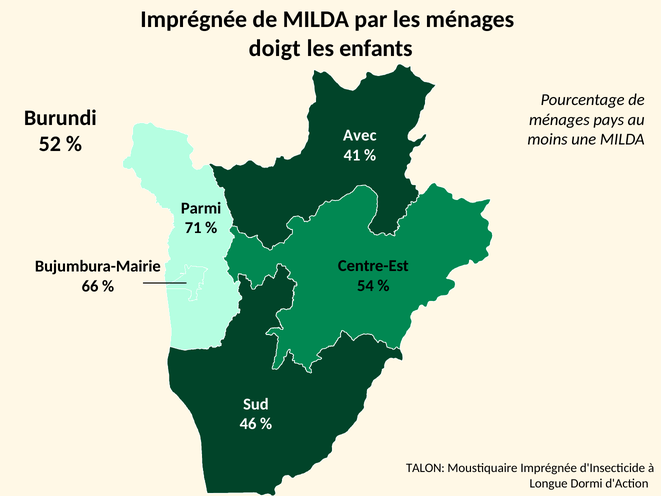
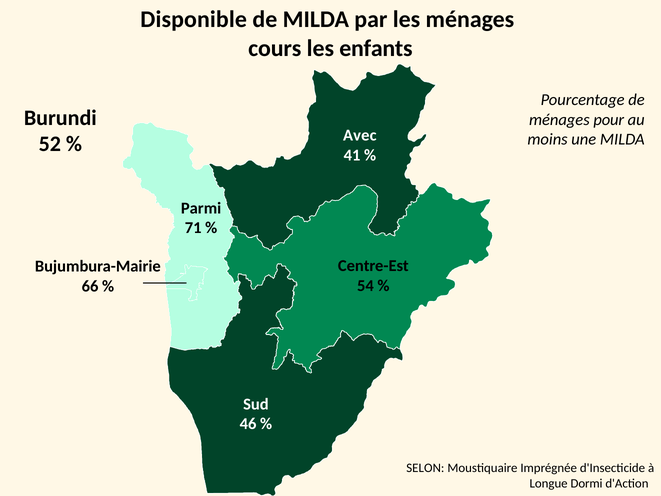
Imprégnée: Imprégnée -> Disponible (194, 20)
doigt: doigt -> cours (275, 48)
pays: pays -> pour (609, 120)
TALON: TALON -> SELON (425, 468)
